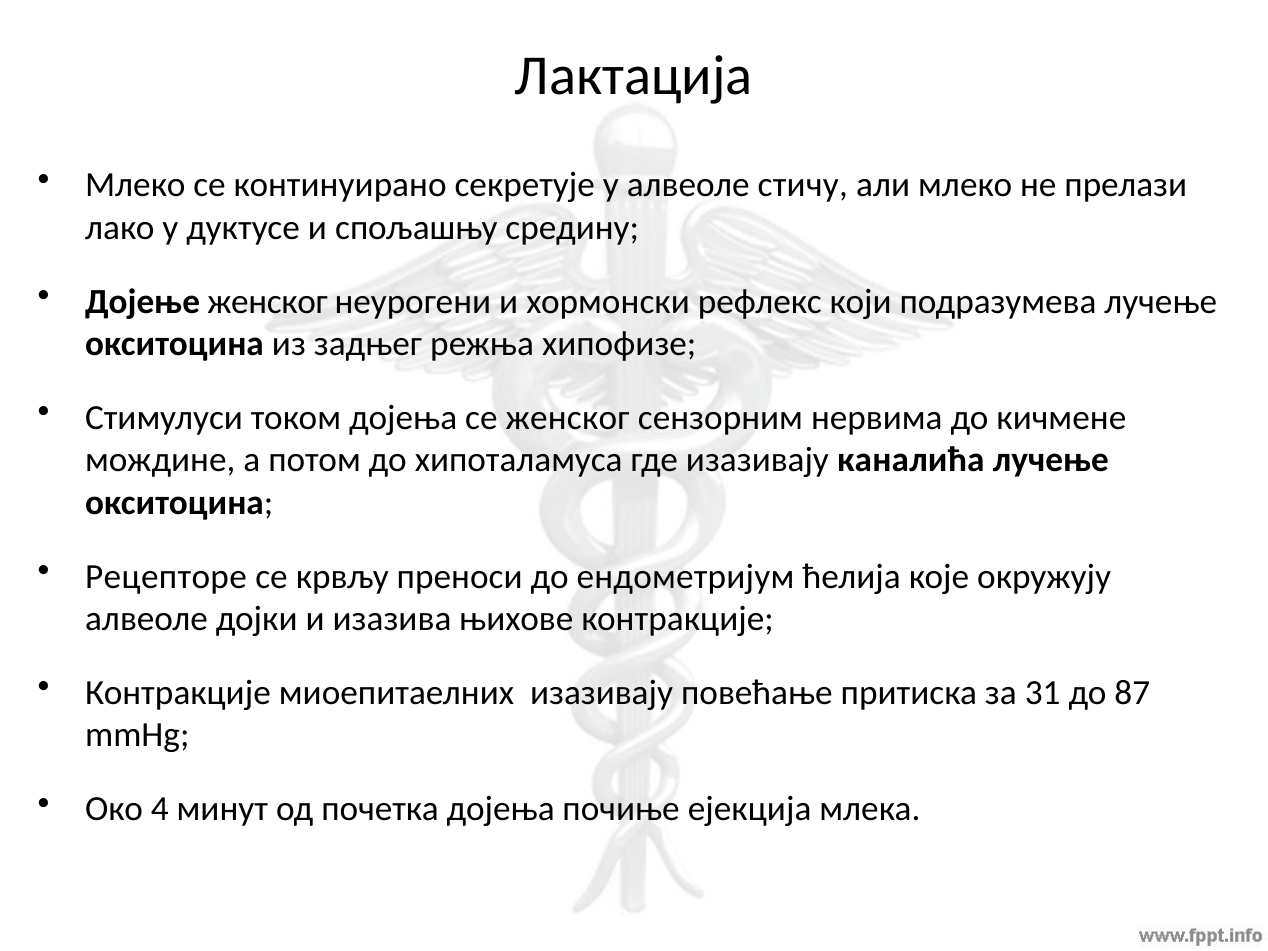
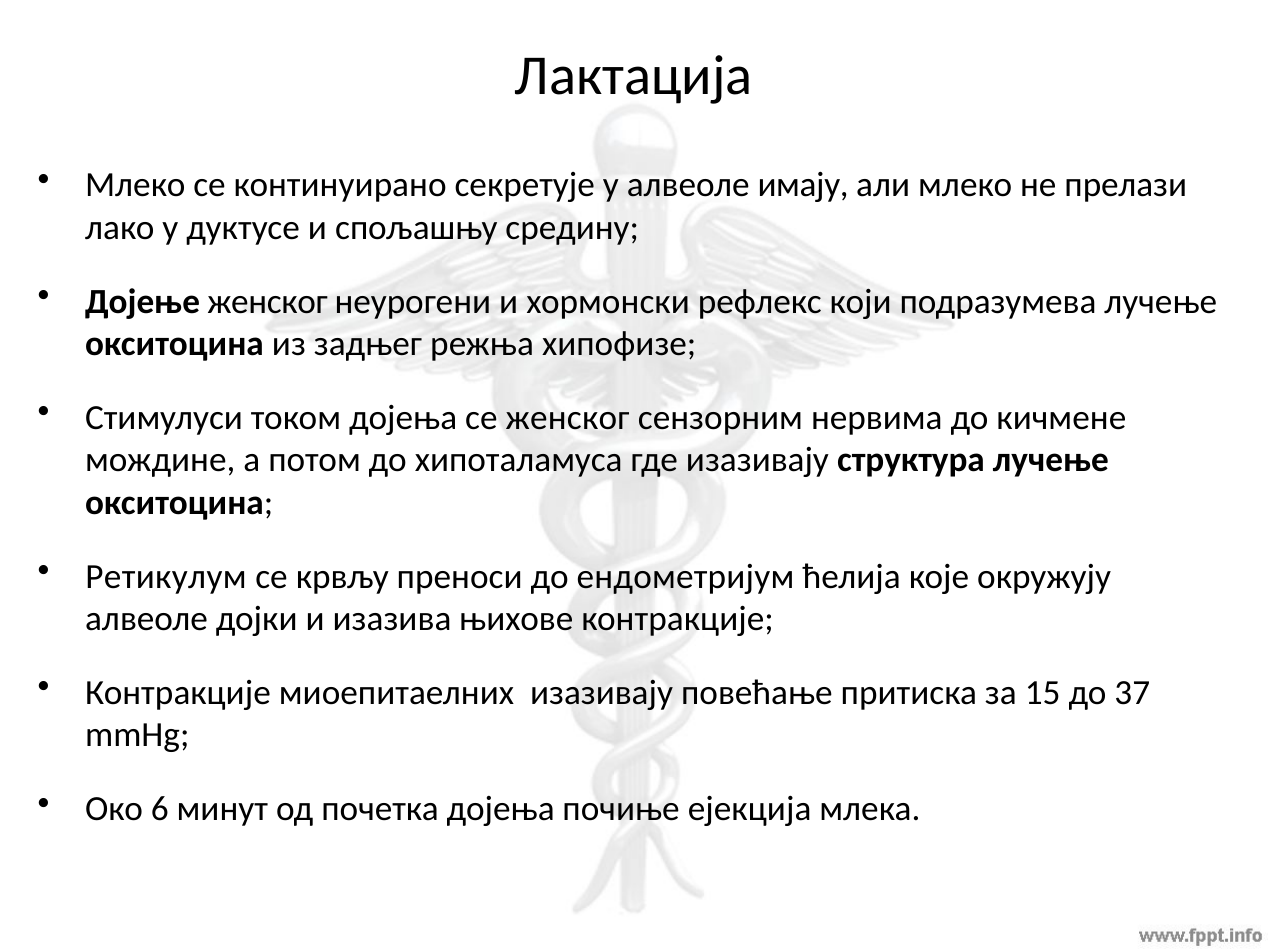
стичу: стичу -> имају (803, 185)
каналића: каналића -> структура (911, 460)
Рецепторе: Рецепторе -> Ретикулум (166, 577)
31: 31 -> 15 (1043, 693)
87: 87 -> 37 (1132, 693)
4: 4 -> 6 (160, 809)
